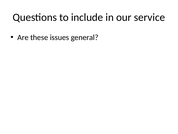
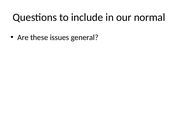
service: service -> normal (150, 17)
